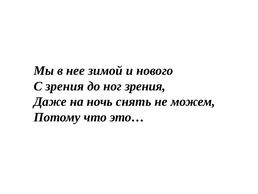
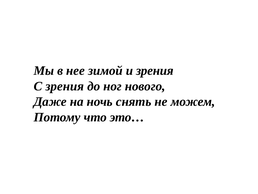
и нового: нового -> зрения (155, 70)
ног зрения: зрения -> нового (145, 86)
